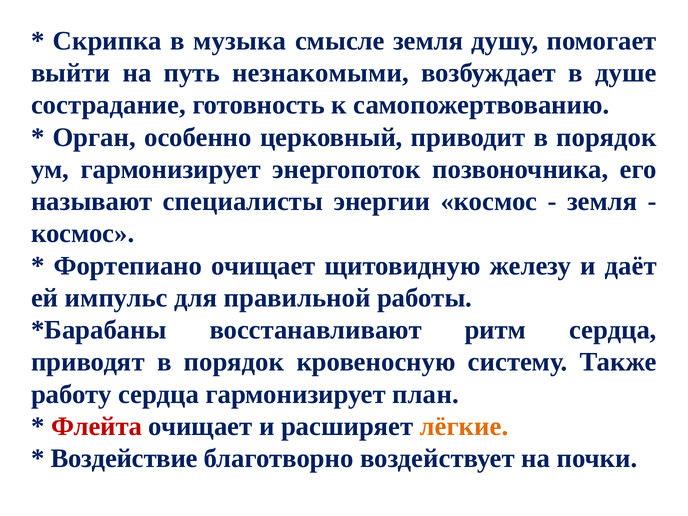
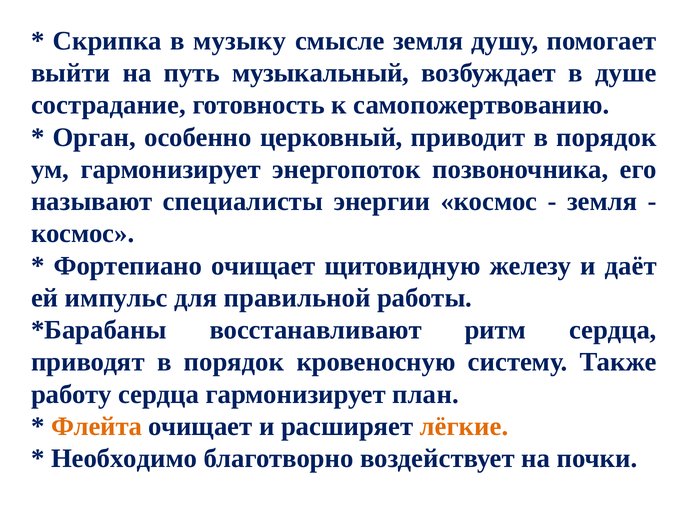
музыка: музыка -> музыку (240, 41)
незнакомыми: незнакомыми -> музыкальный (321, 73)
Флейта colour: red -> orange (96, 426)
Воздействие: Воздействие -> Необходимо (124, 459)
